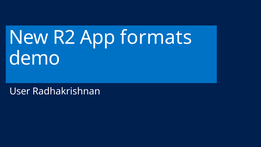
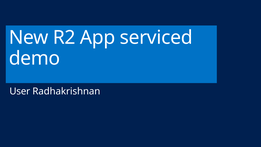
formats: formats -> serviced (156, 38)
